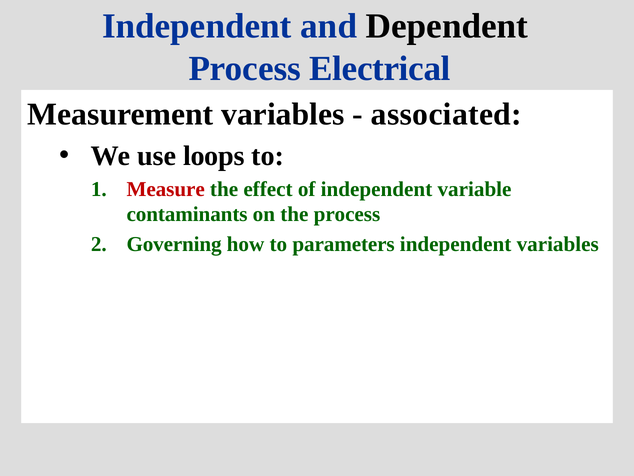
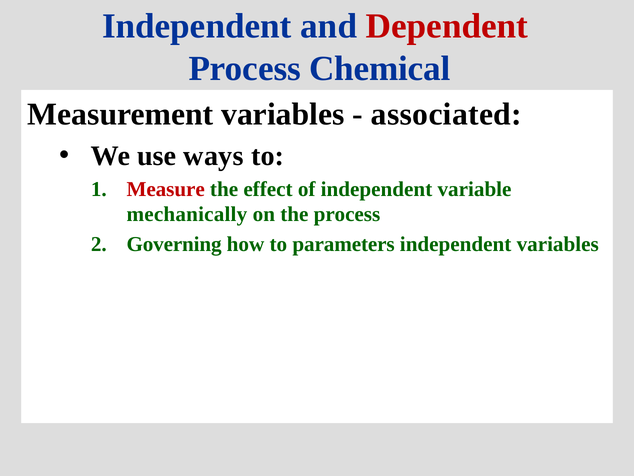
Dependent colour: black -> red (447, 26)
Electrical: Electrical -> Chemical (380, 68)
loops: loops -> ways (214, 156)
contaminants: contaminants -> mechanically (187, 214)
